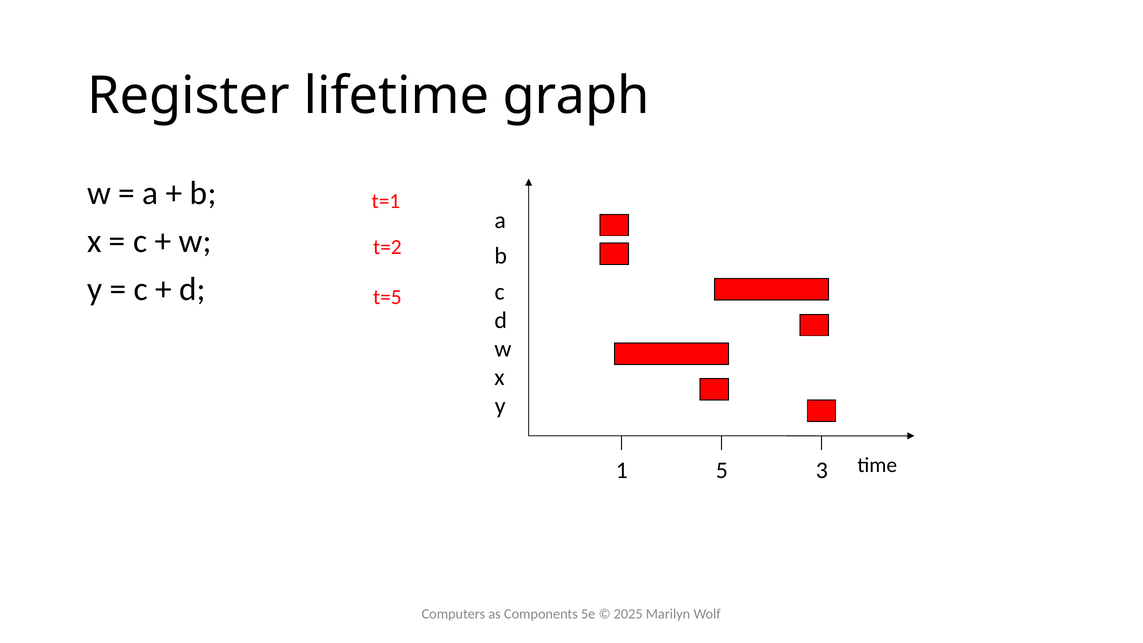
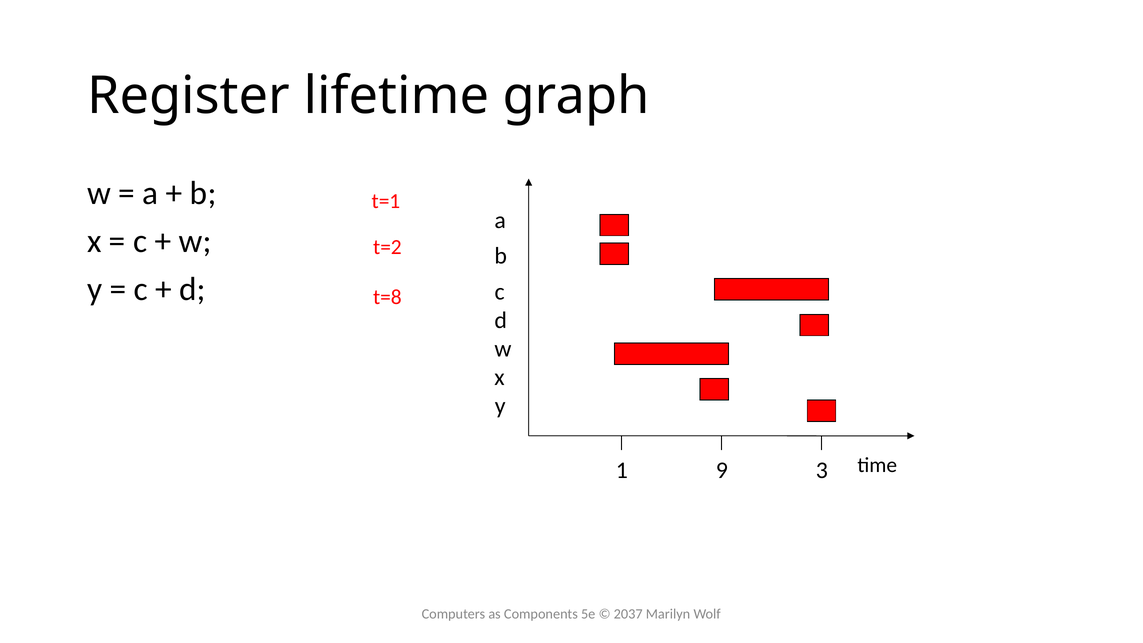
t=5: t=5 -> t=8 (387, 297)
5: 5 -> 9 (722, 470)
2025: 2025 -> 2037 (628, 614)
